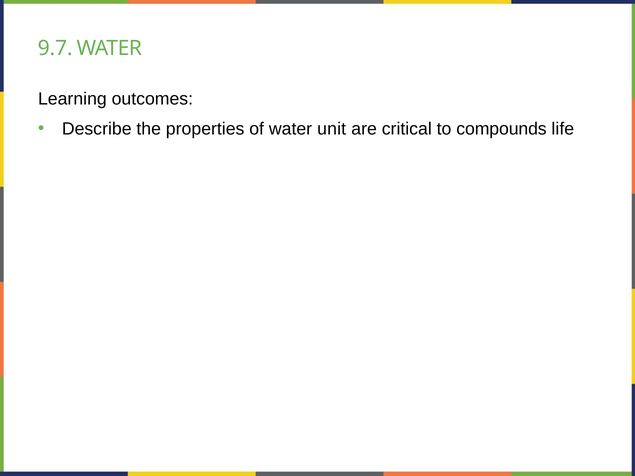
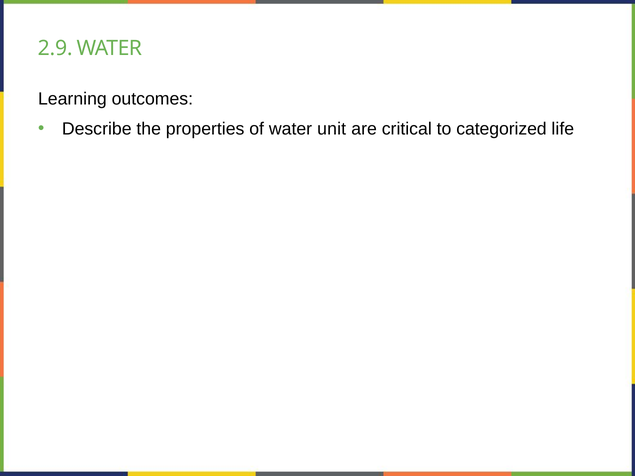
9.7: 9.7 -> 2.9 (55, 48)
compounds: compounds -> categorized (502, 129)
